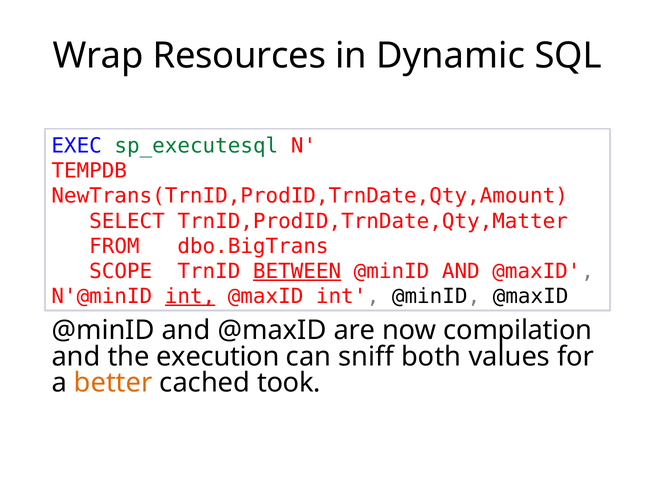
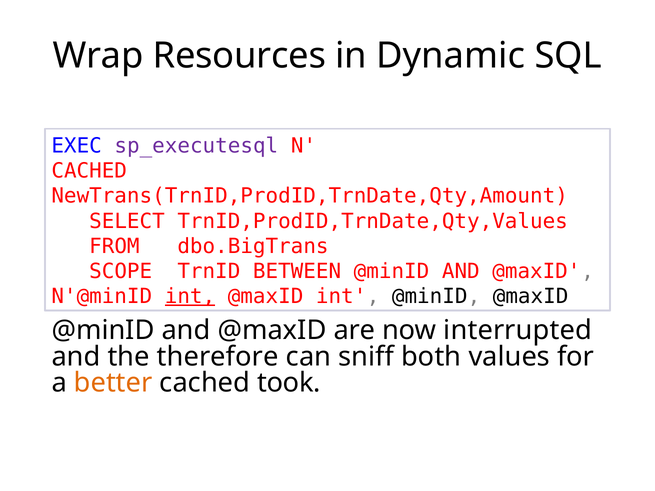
sp_executesql colour: green -> purple (196, 146)
TEMPDB: TEMPDB -> CACHED (89, 171)
TrnID,ProdID,TrnDate,Qty,Matter: TrnID,ProdID,TrnDate,Qty,Matter -> TrnID,ProdID,TrnDate,Qty,Values (373, 221)
BETWEEN underline: present -> none (297, 271)
compilation: compilation -> interrupted (518, 331)
execution: execution -> therefore (218, 357)
